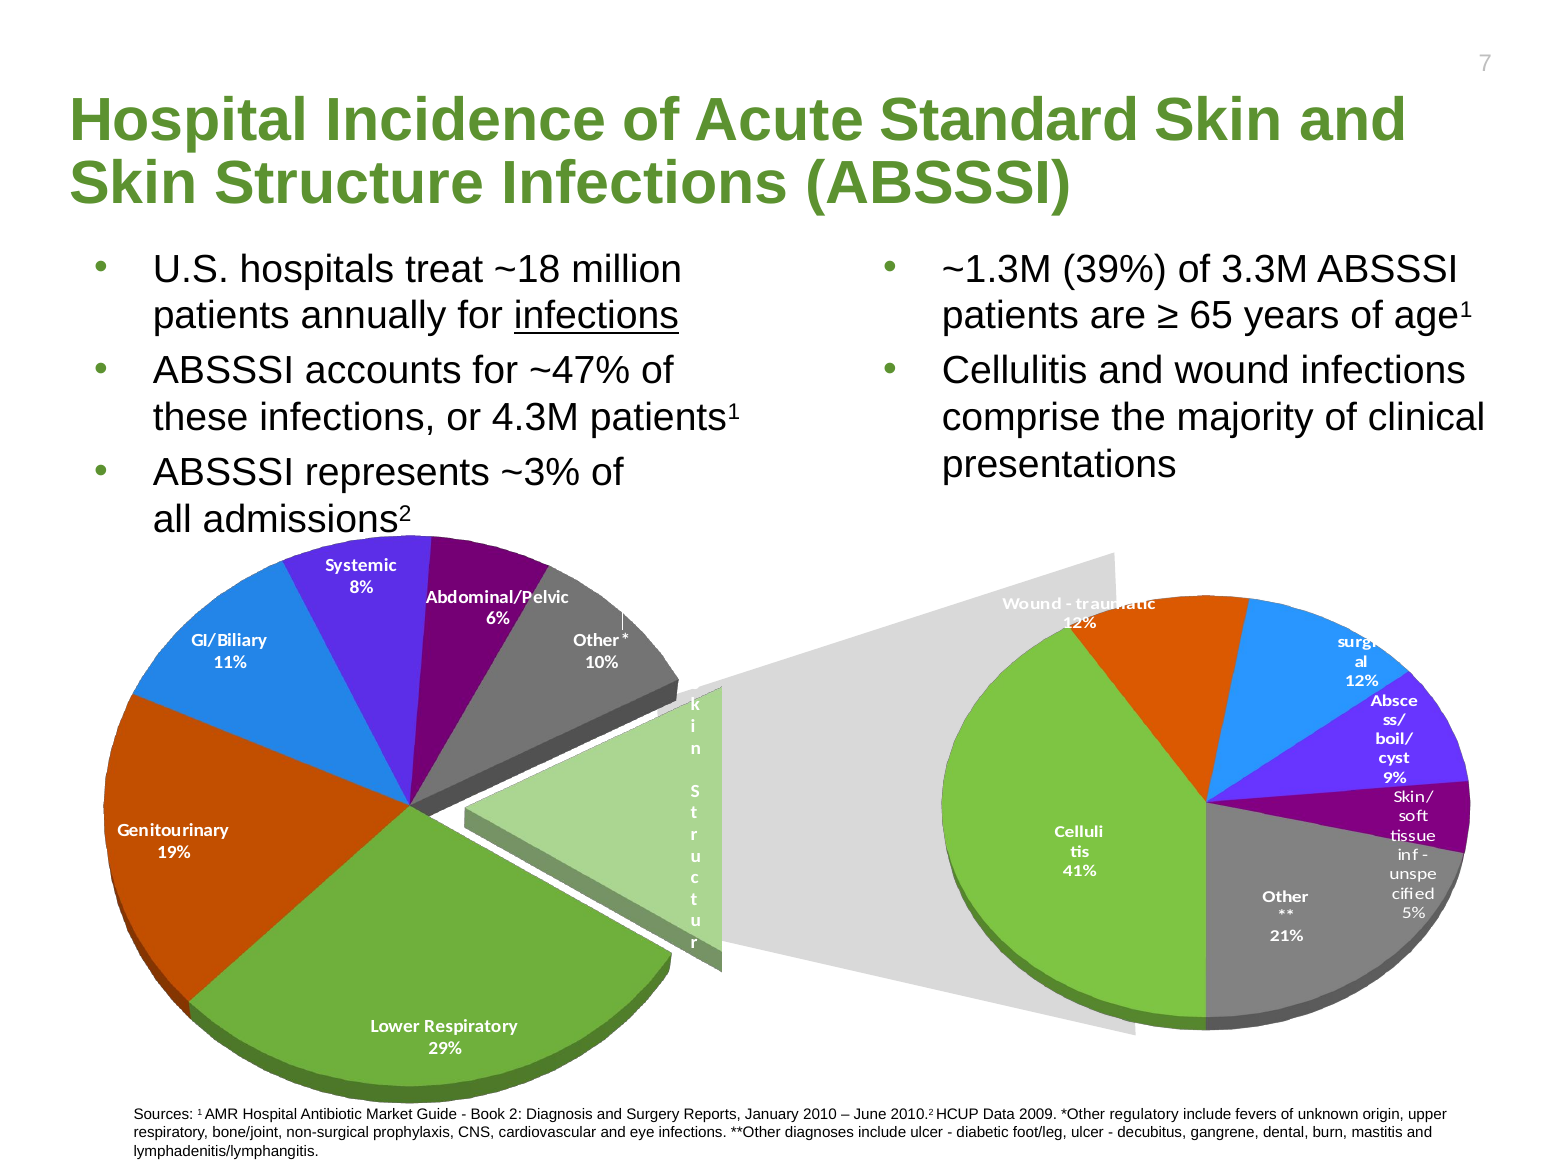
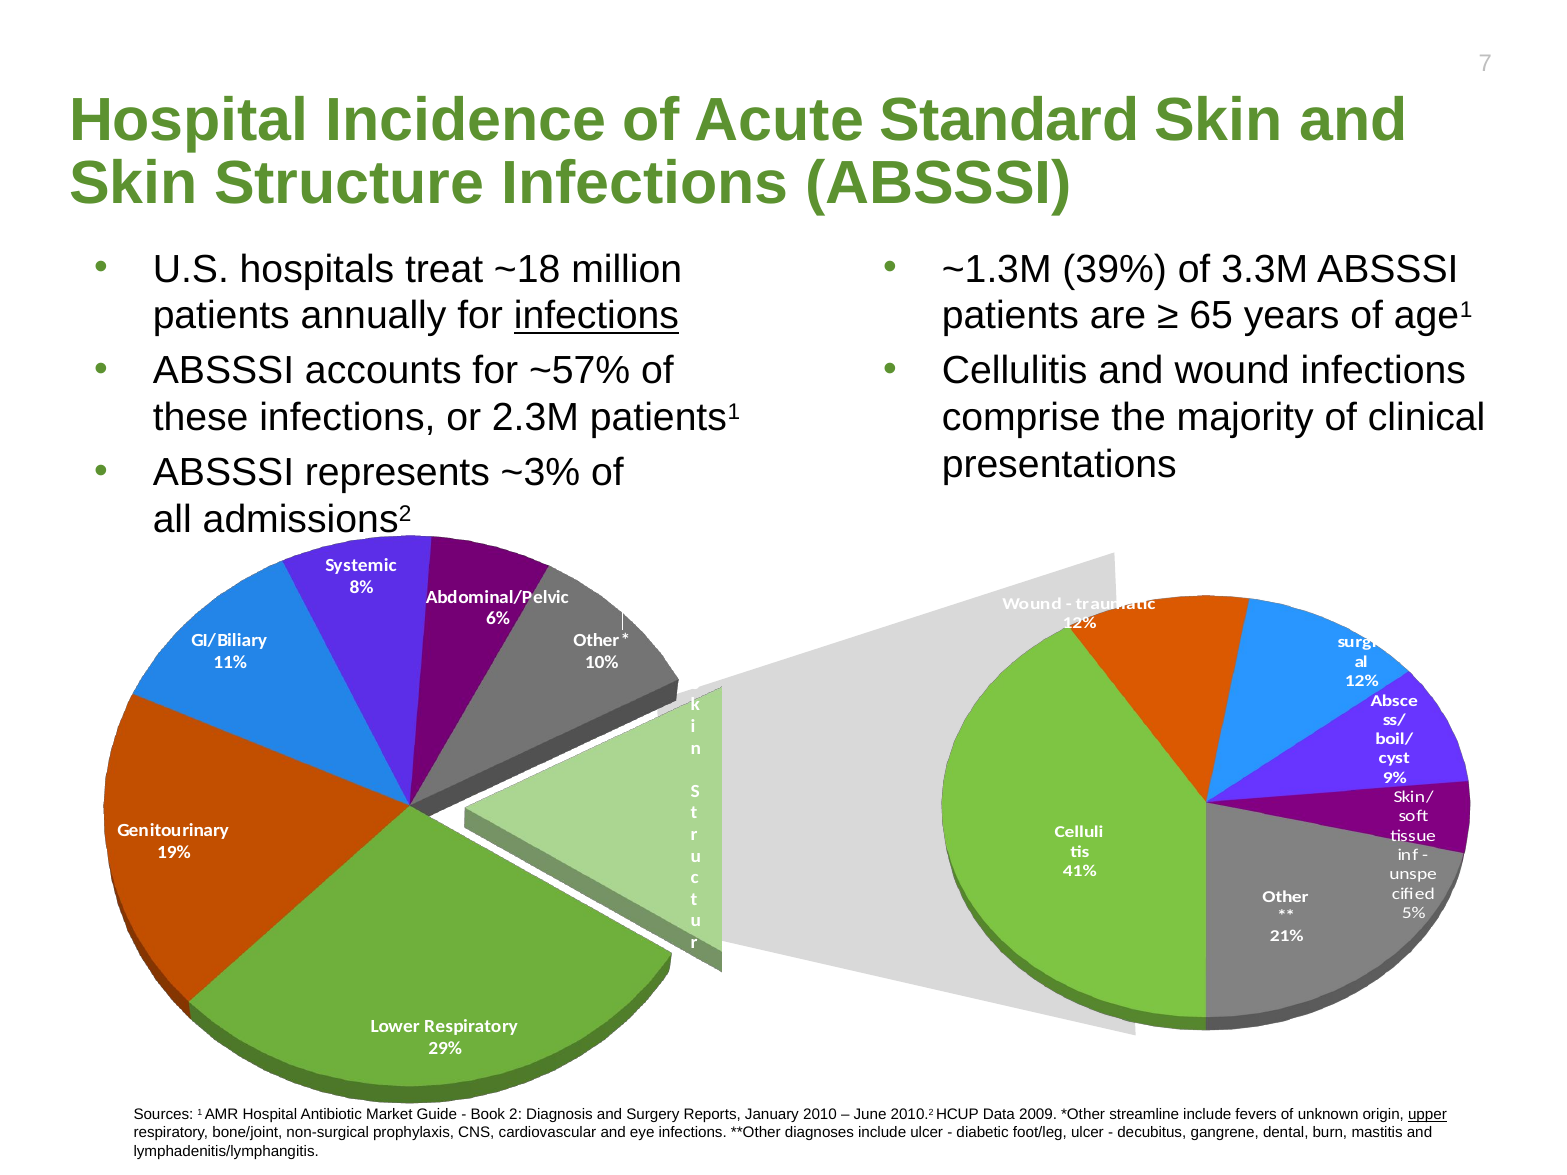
~47%: ~47% -> ~57% (580, 371)
4.3M: 4.3M -> 2.3M (535, 418)
regulatory: regulatory -> streamline (1144, 1115)
upper underline: none -> present (1427, 1115)
